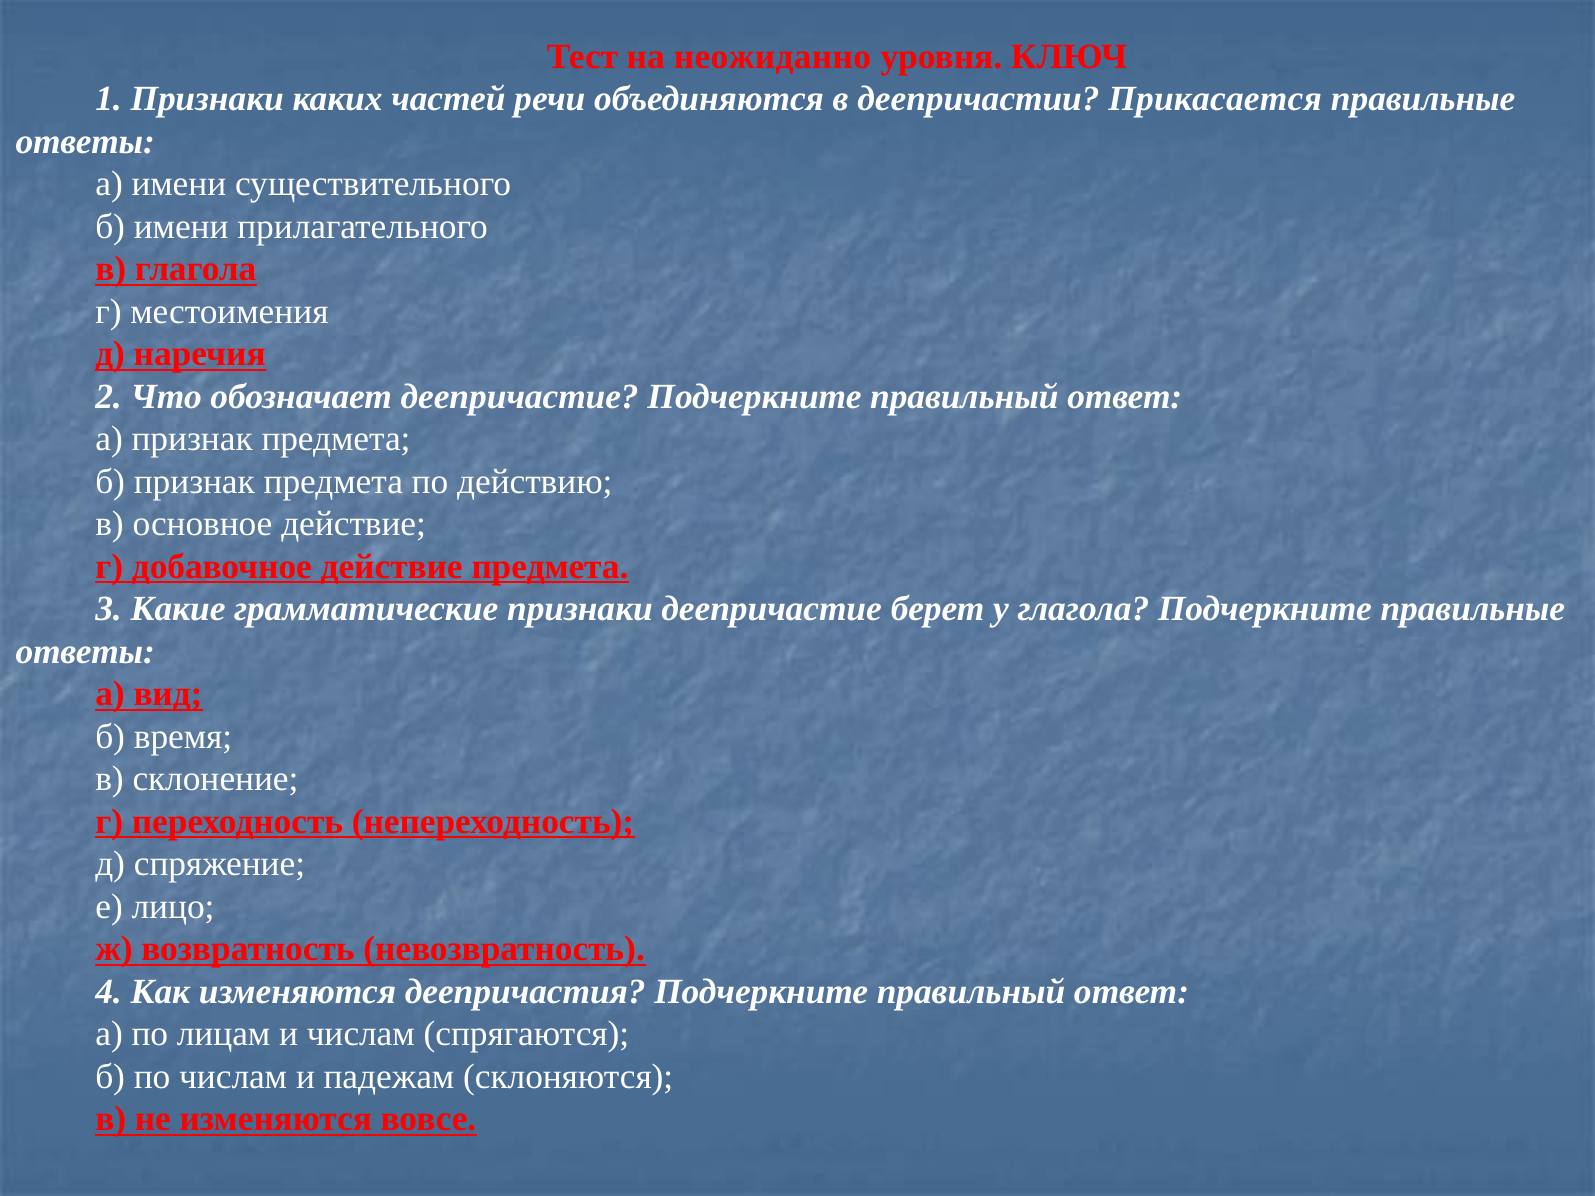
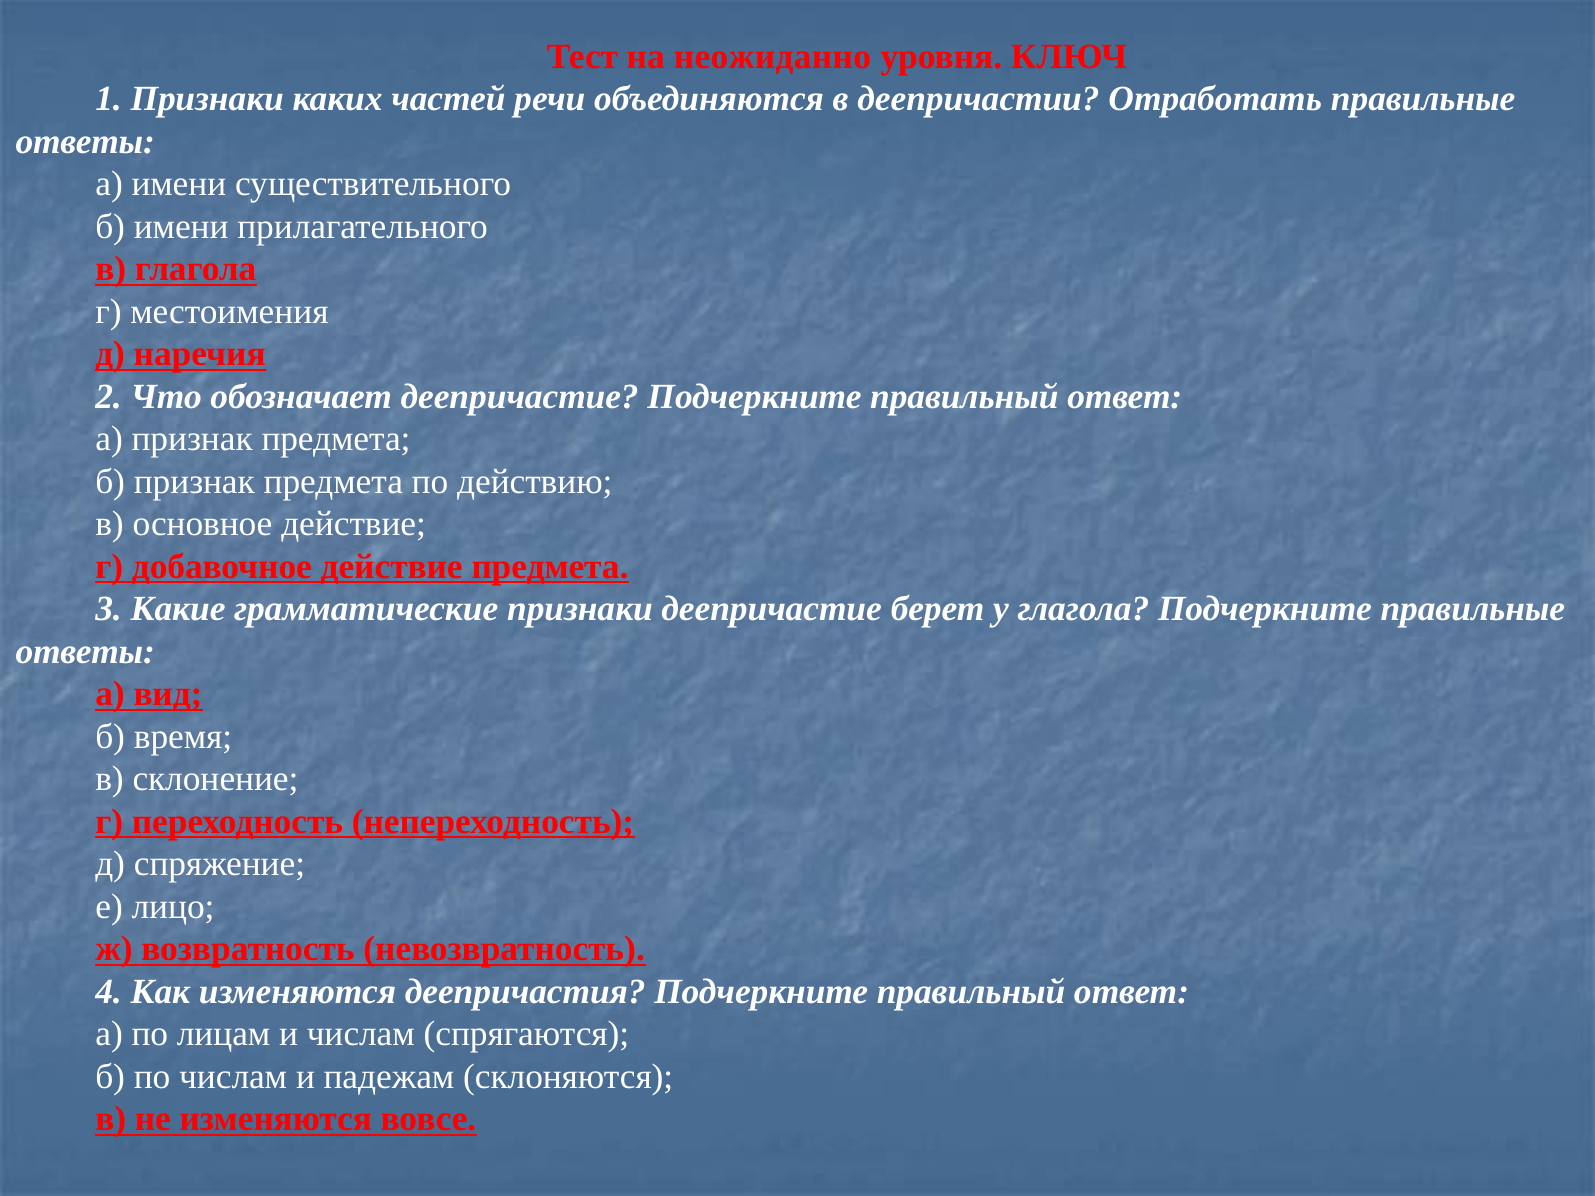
Прикасается: Прикасается -> Отработать (1215, 99)
